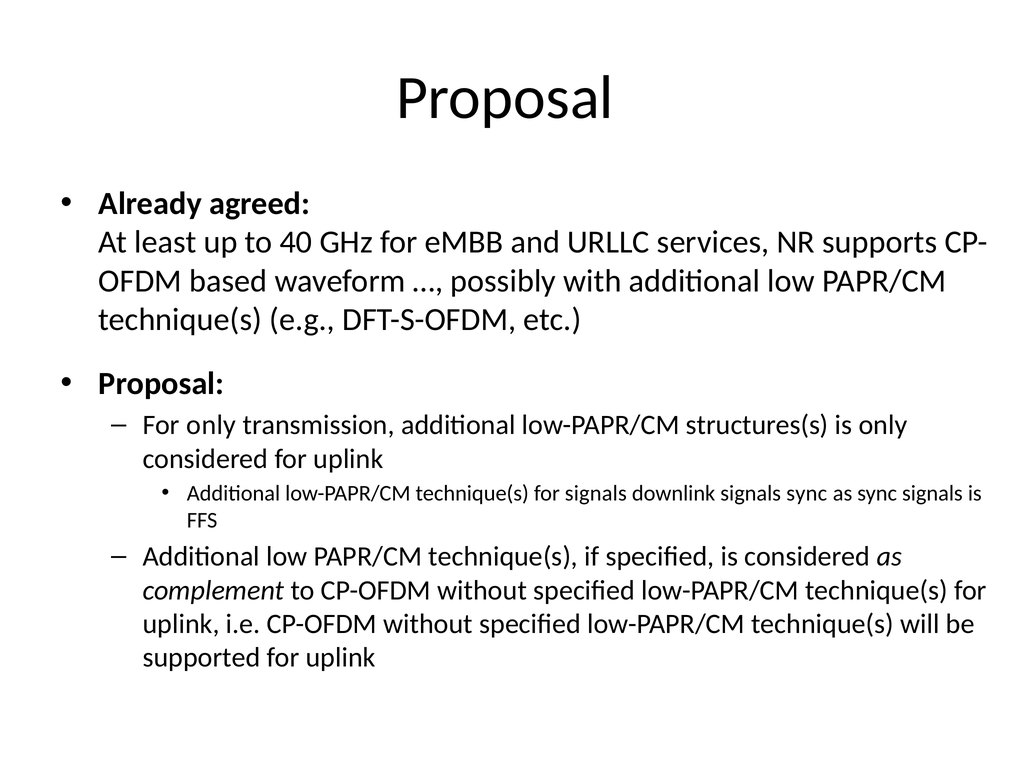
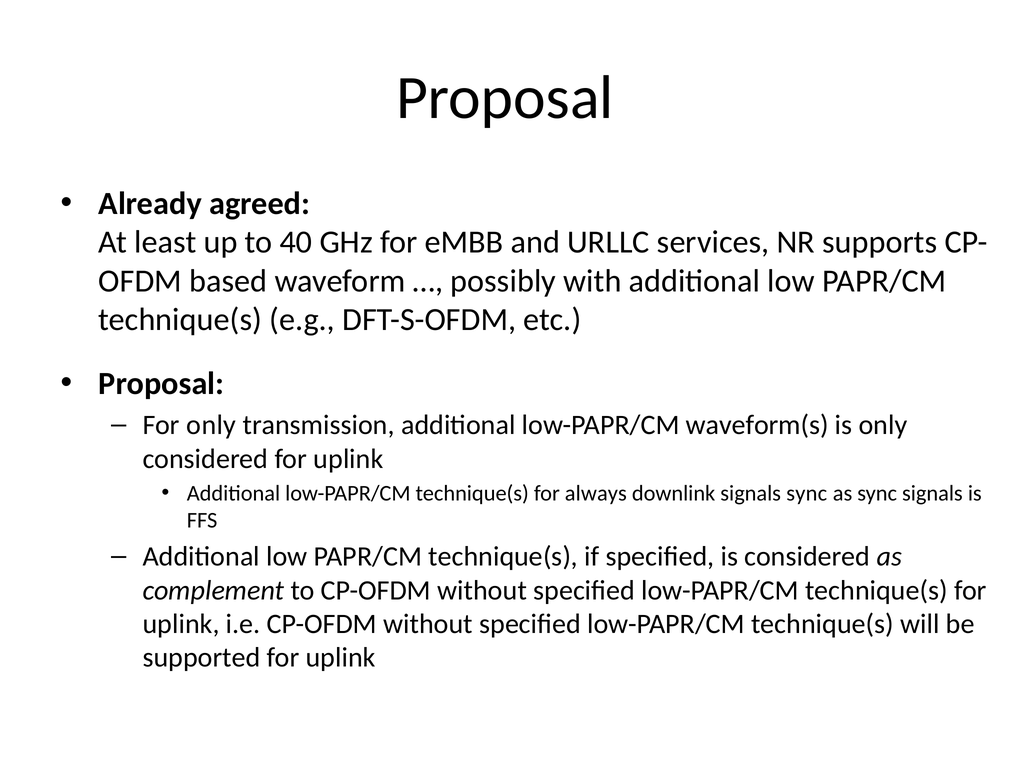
structures(s: structures(s -> waveform(s (757, 425)
for signals: signals -> always (596, 493)
